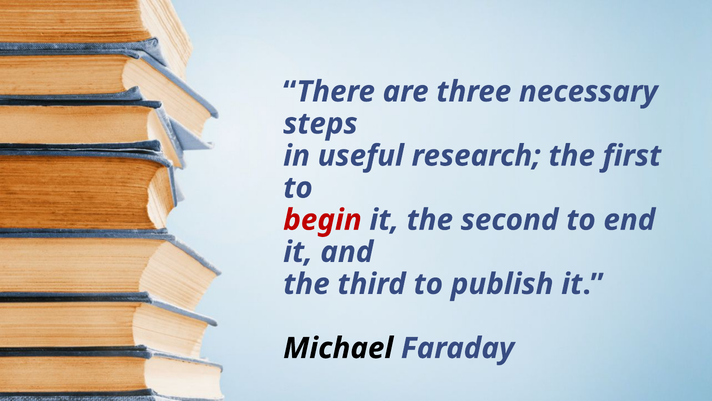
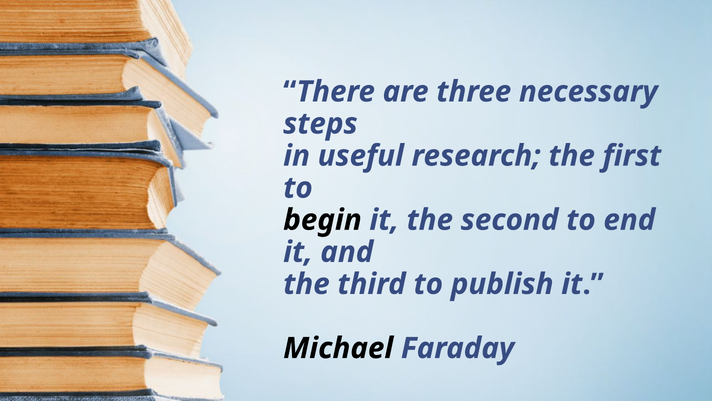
begin colour: red -> black (322, 220)
